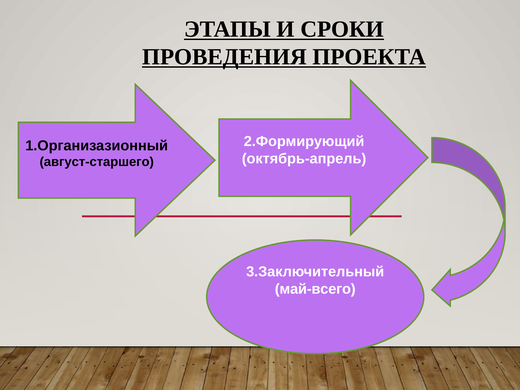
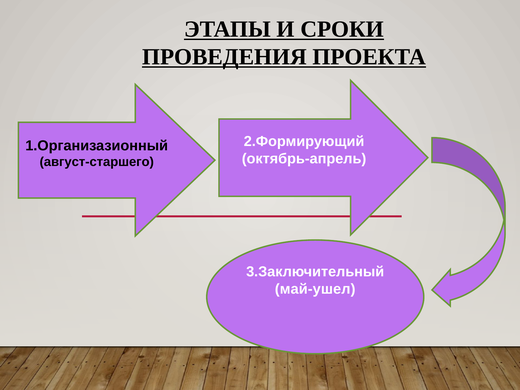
май-всего: май-всего -> май-ушел (315, 289)
